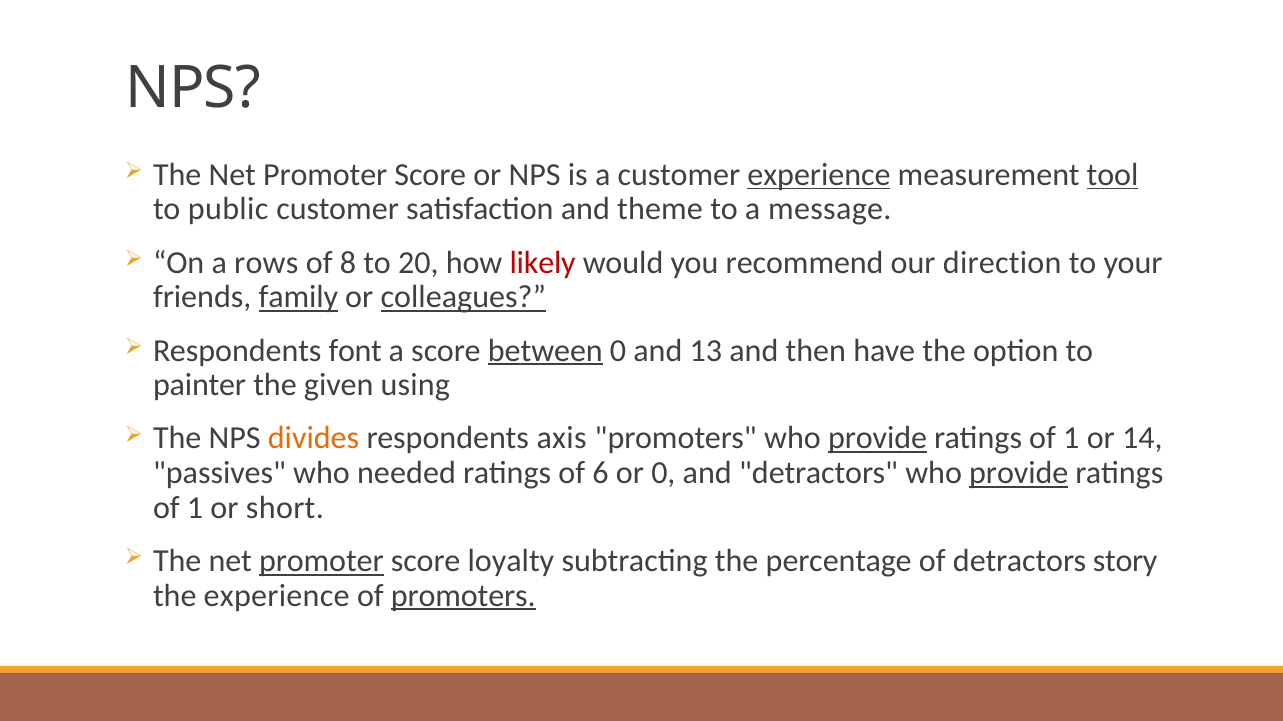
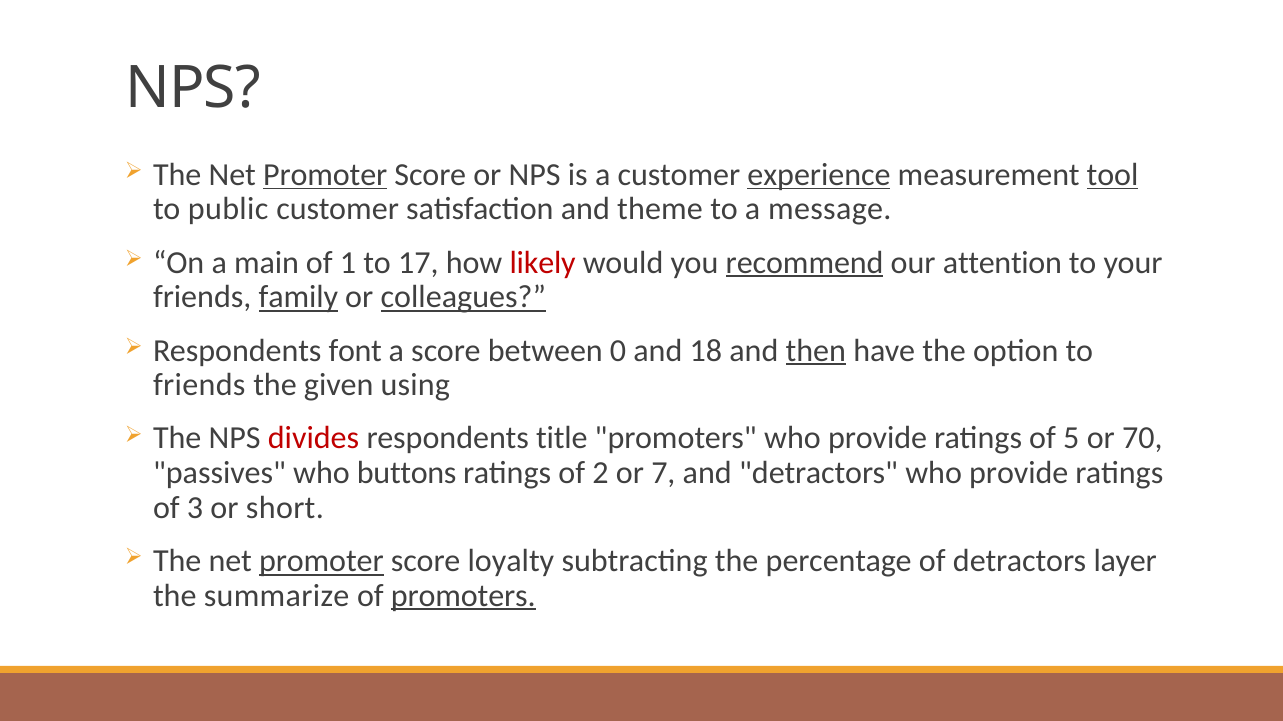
Promoter underline: none -> present (325, 175)
rows: rows -> main (267, 263)
8: 8 -> 1 (348, 263)
20: 20 -> 17 (418, 263)
recommend underline: none -> present (805, 263)
direction: direction -> attention (1002, 263)
between underline: present -> none (545, 351)
13: 13 -> 18 (706, 351)
then underline: none -> present (816, 351)
painter: painter -> friends (199, 385)
divides colour: orange -> red (314, 439)
axis: axis -> title (562, 439)
provide underline: present -> none (878, 439)
1: 1 -> 5 (1071, 439)
14: 14 -> 70 (1142, 439)
needed: needed -> buttons (407, 473)
6: 6 -> 2 (601, 473)
or 0: 0 -> 7 (663, 473)
provide underline: present -> none (1019, 473)
1: 1 -> 3 (195, 508)
story: story -> layer (1125, 561)
the experience: experience -> summarize (277, 596)
